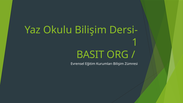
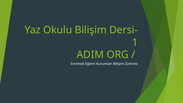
BASIT: BASIT -> ADIM (90, 55)
